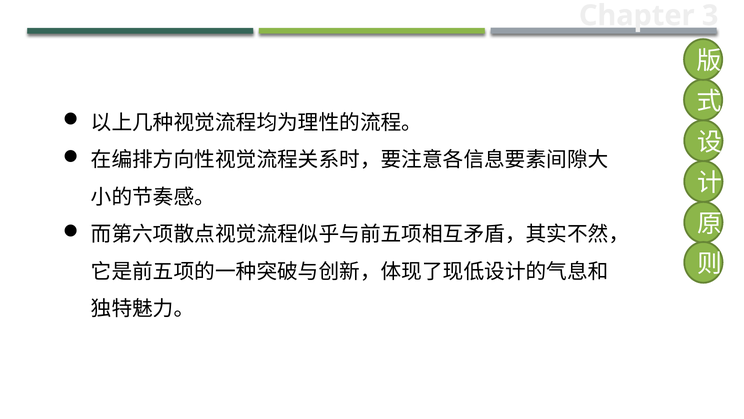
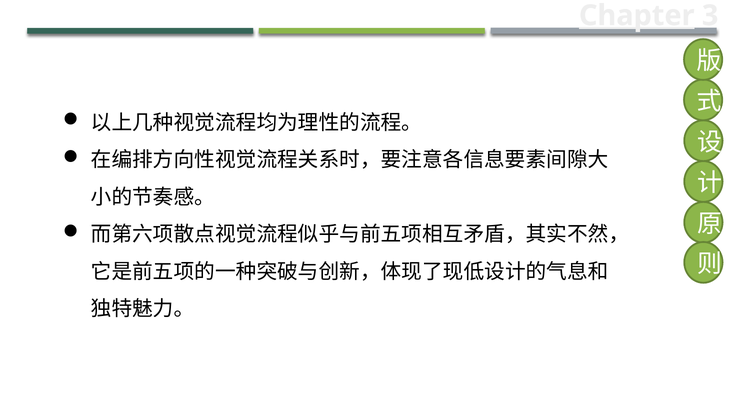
Chapter underline: none -> present (637, 16)
